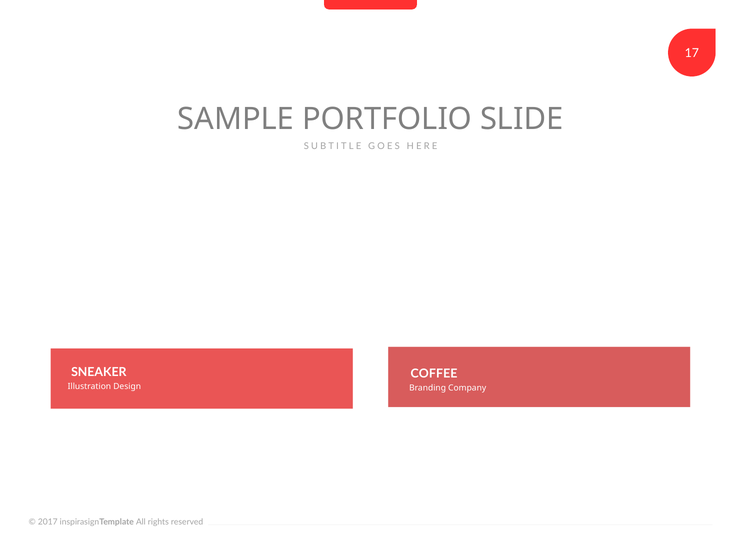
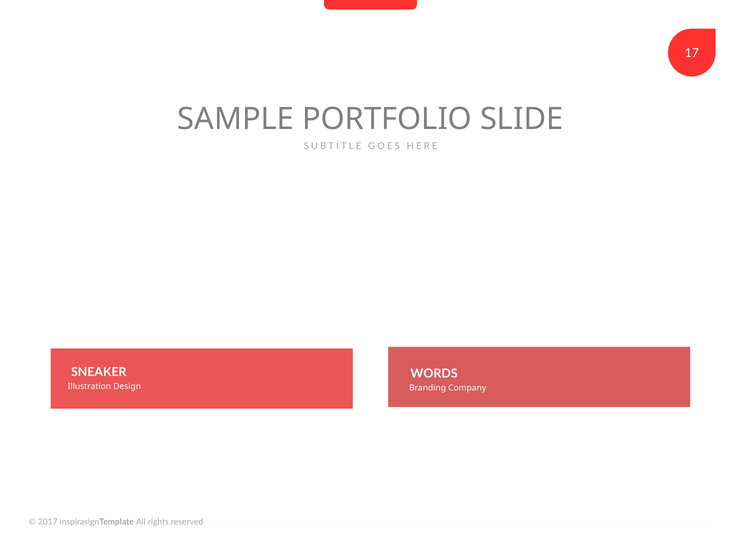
COFFEE: COFFEE -> WORDS (434, 374)
